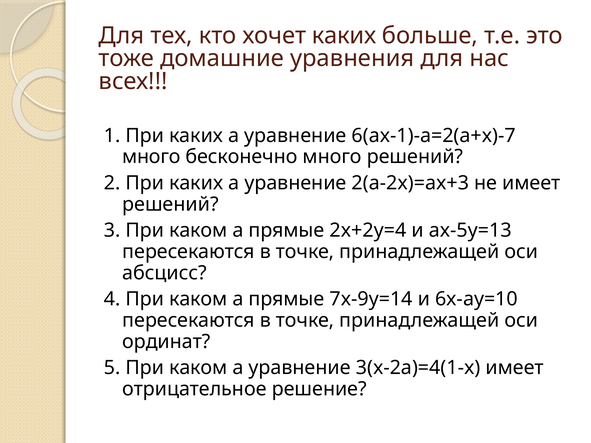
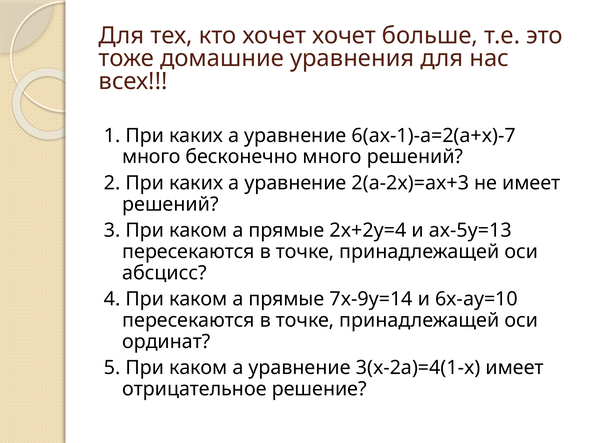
хочет каких: каких -> хочет (344, 36)
